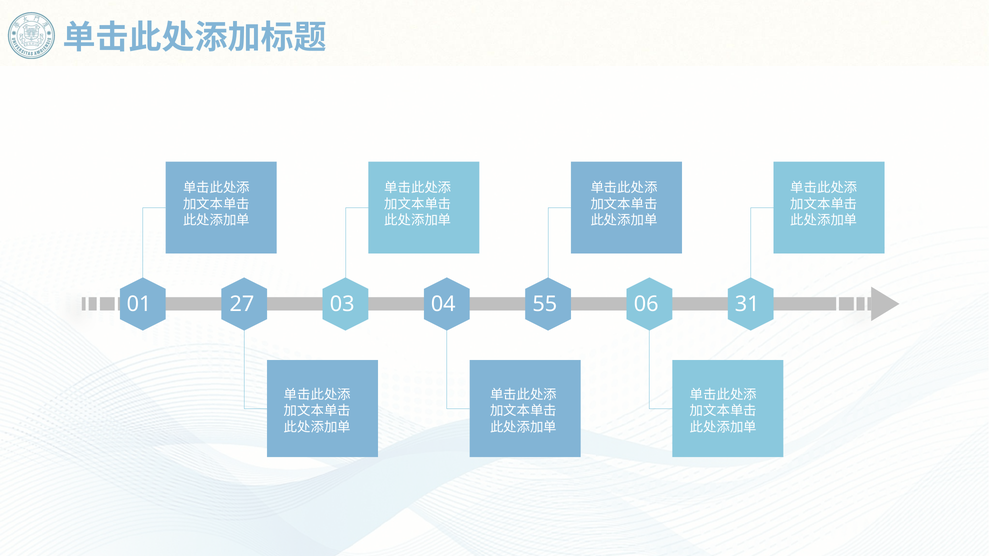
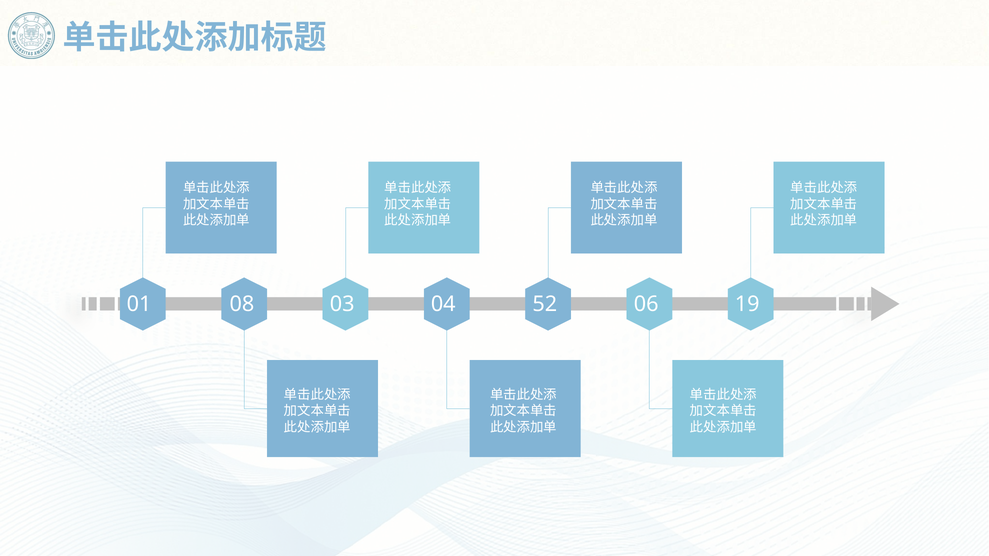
27: 27 -> 08 (242, 305)
55: 55 -> 52 (545, 305)
31: 31 -> 19 (747, 305)
